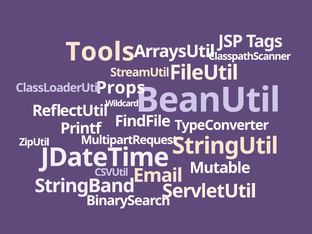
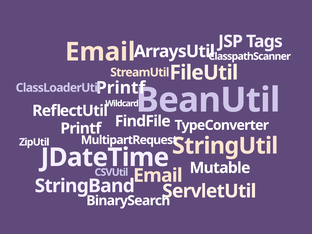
Tools: Tools -> Email (100, 52)
Props: Props -> Printf (121, 88)
